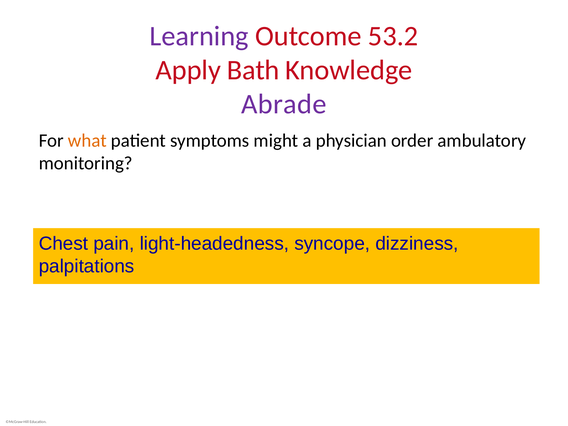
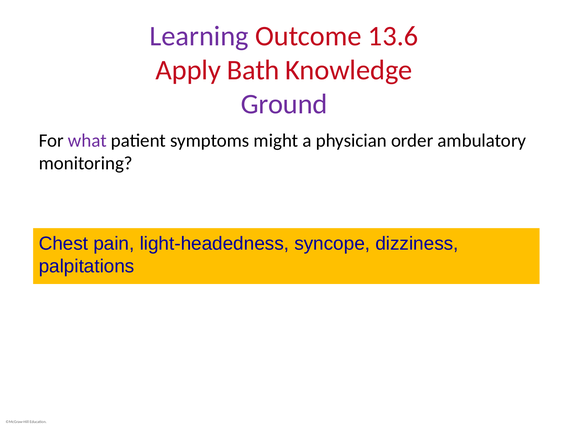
53.2: 53.2 -> 13.6 (393, 36)
Abrade: Abrade -> Ground (284, 104)
what colour: orange -> purple (87, 140)
